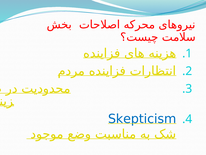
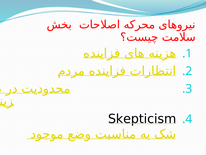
Skepticism colour: blue -> black (142, 118)
